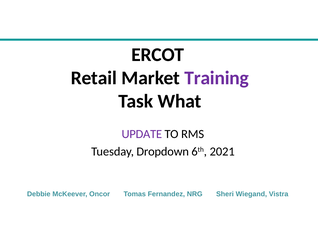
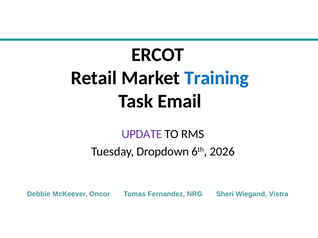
Training colour: purple -> blue (217, 78)
What: What -> Email (179, 102)
2021: 2021 -> 2026 (222, 152)
